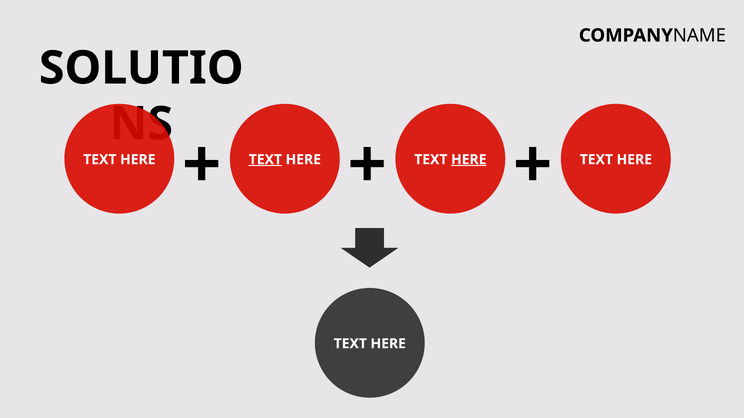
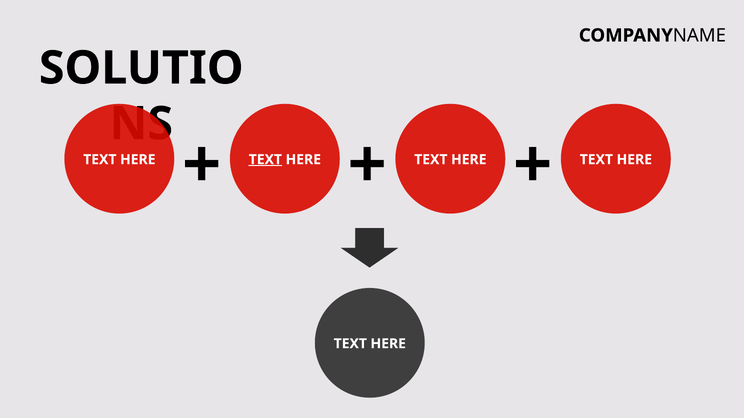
HERE underline: present -> none (469, 160)
